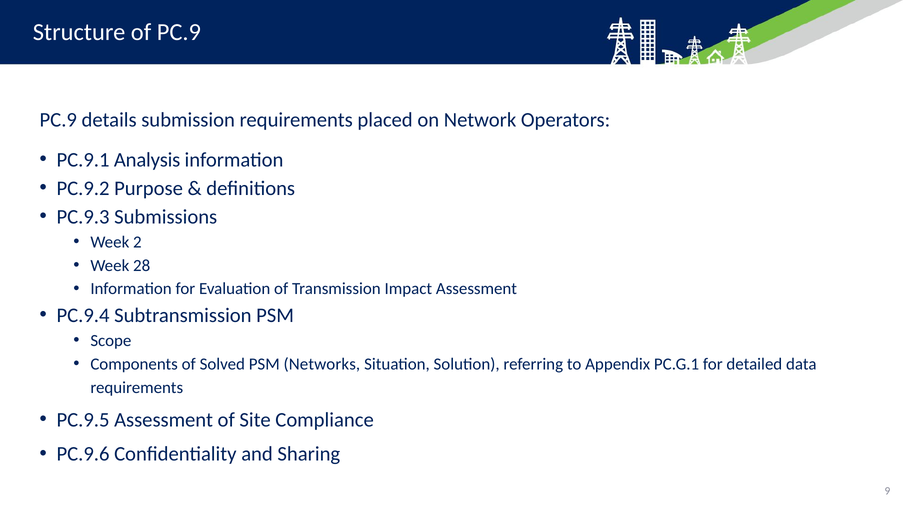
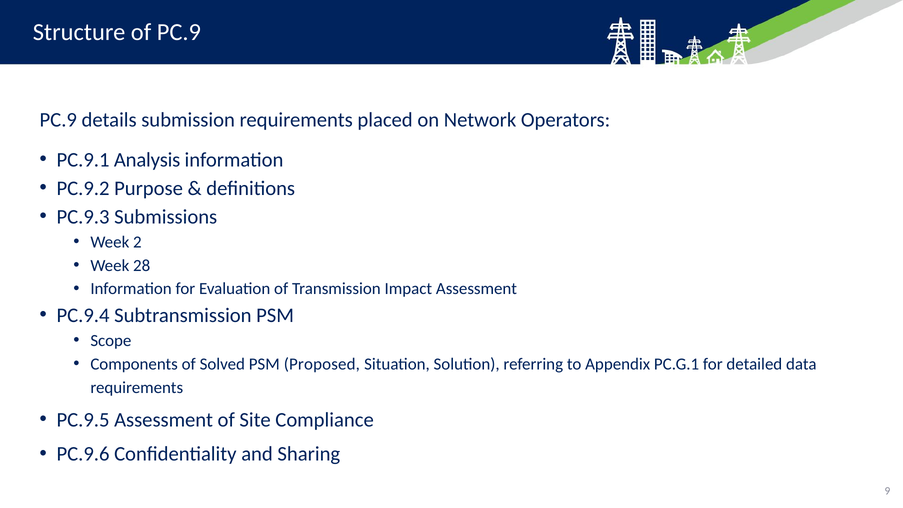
Networks: Networks -> Proposed (322, 364)
